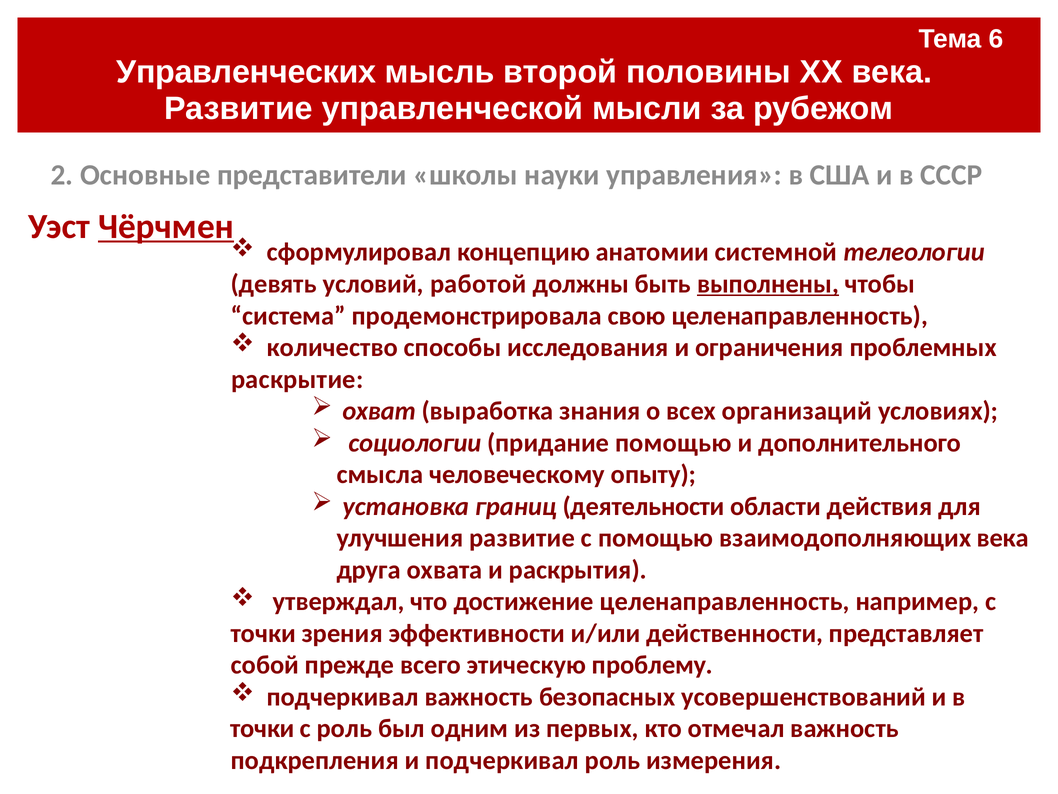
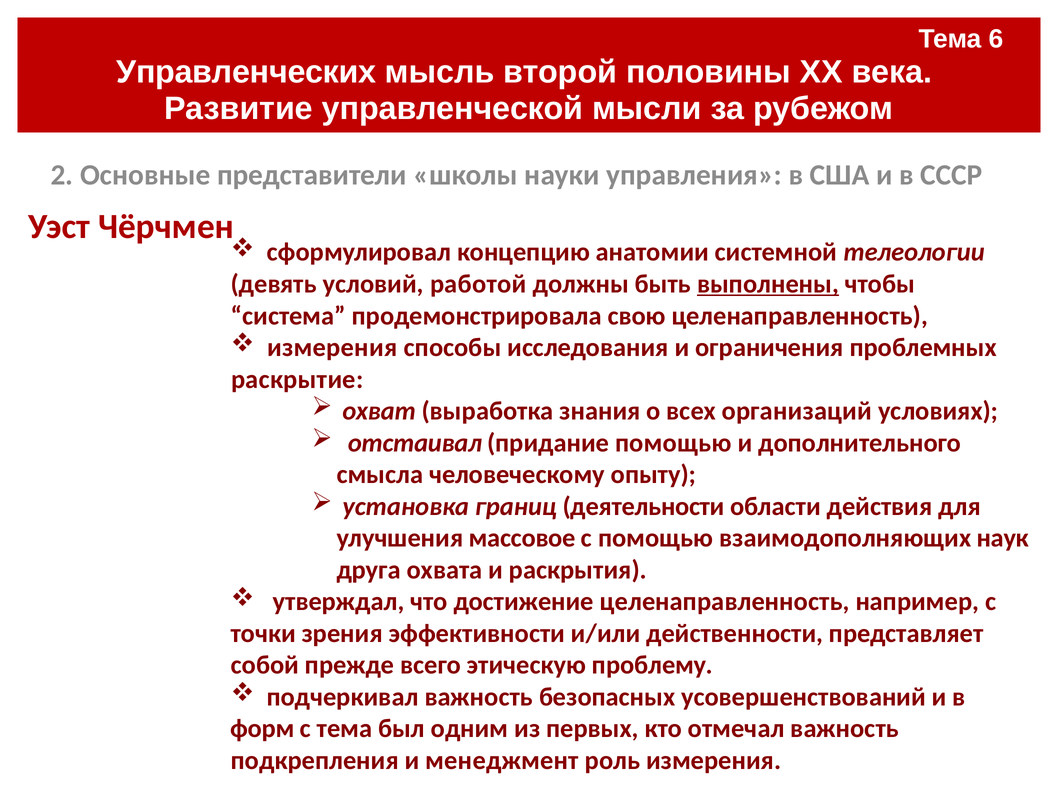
Чёрчмен underline: present -> none (166, 226)
количество: количество -> измерения (332, 347)
социологии: социологии -> отстаивал (415, 443)
улучшения развитие: развитие -> массовое (522, 538)
взаимодополняющих века: века -> наук (1003, 538)
точки: точки -> форм (262, 728)
с роль: роль -> тема (344, 728)
и подчеркивал: подчеркивал -> менеджмент (502, 760)
